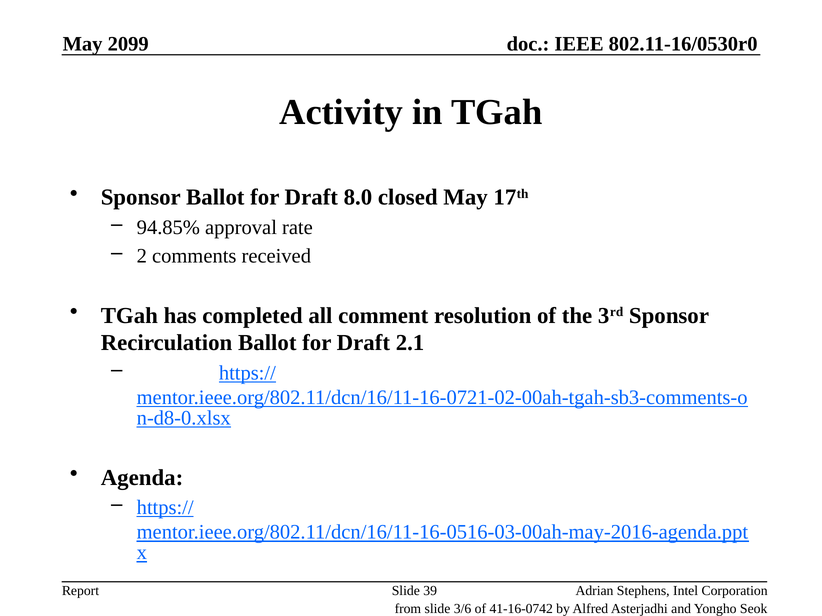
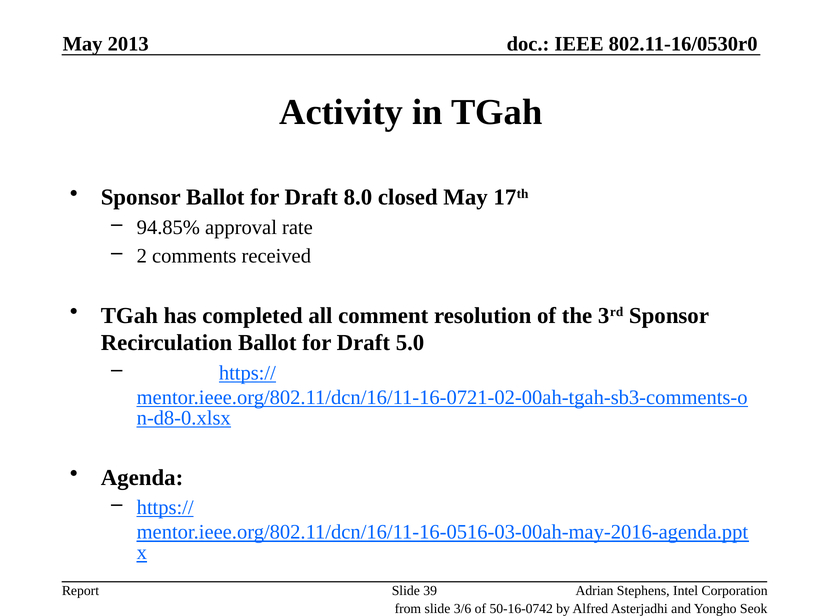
2099: 2099 -> 2013 (128, 44)
2.1: 2.1 -> 5.0 (410, 343)
41-16-0742: 41-16-0742 -> 50-16-0742 (521, 609)
